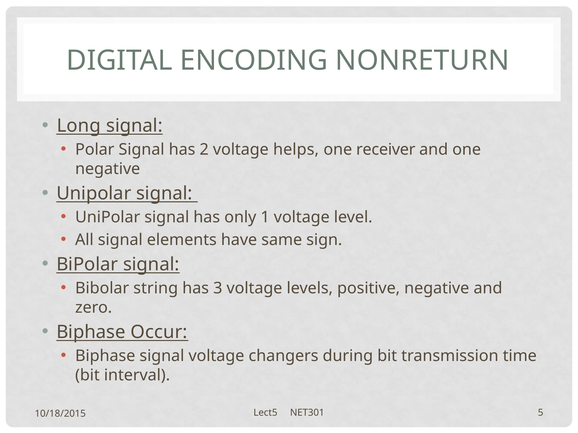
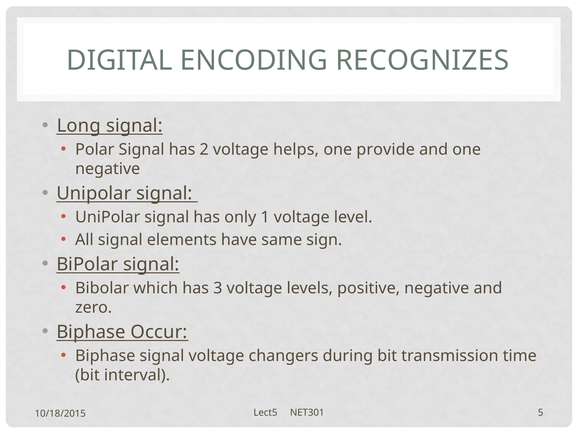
NONRETURN: NONRETURN -> RECOGNIZES (422, 61)
receiver: receiver -> provide (386, 150)
string: string -> which (156, 288)
